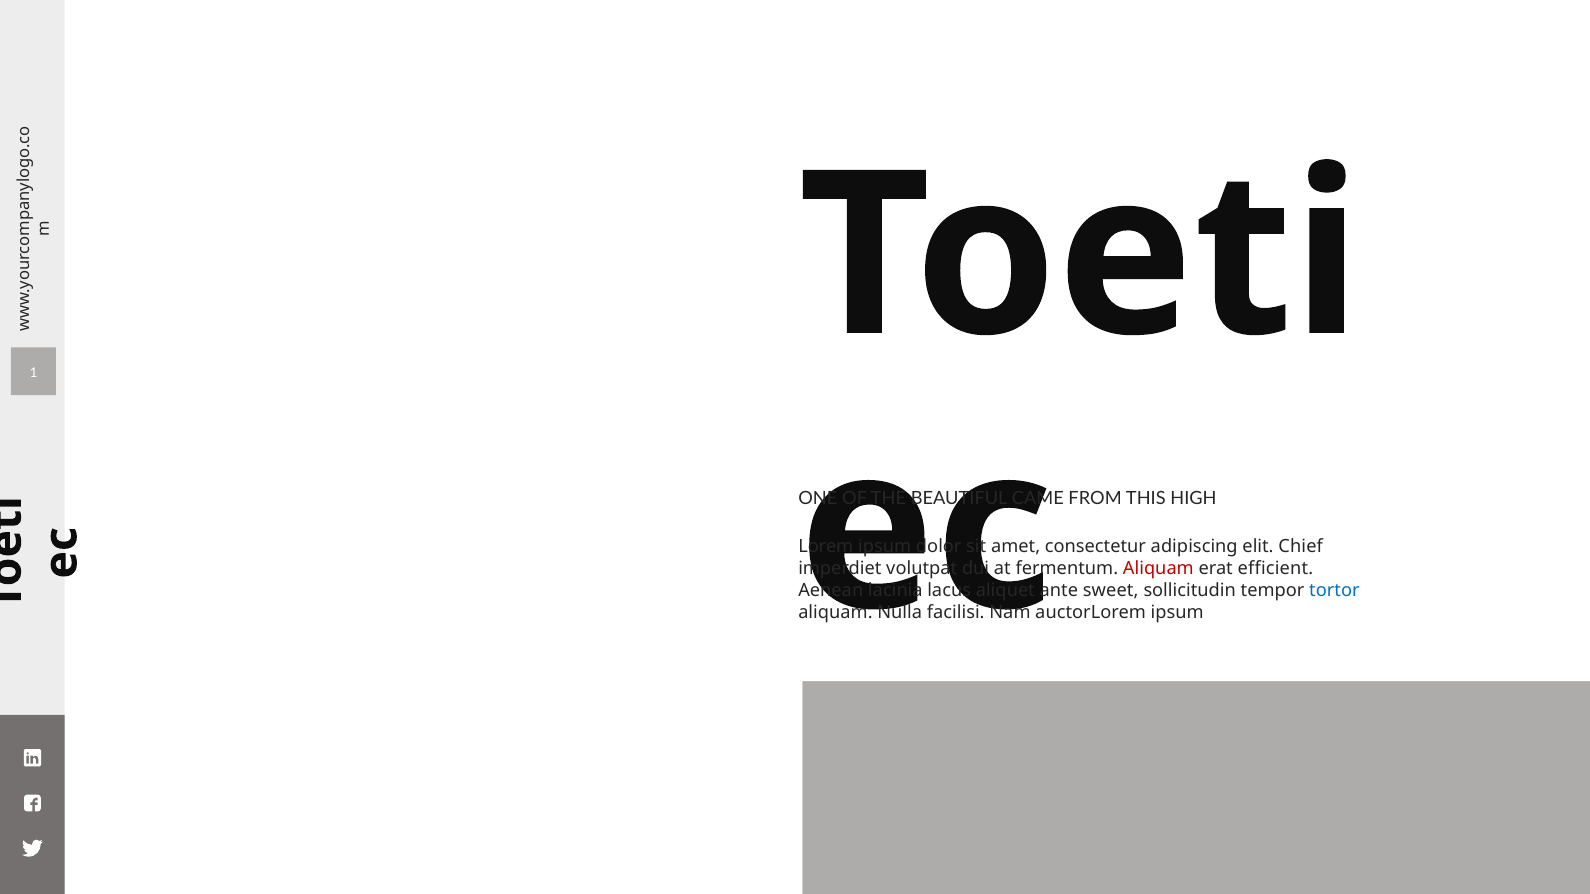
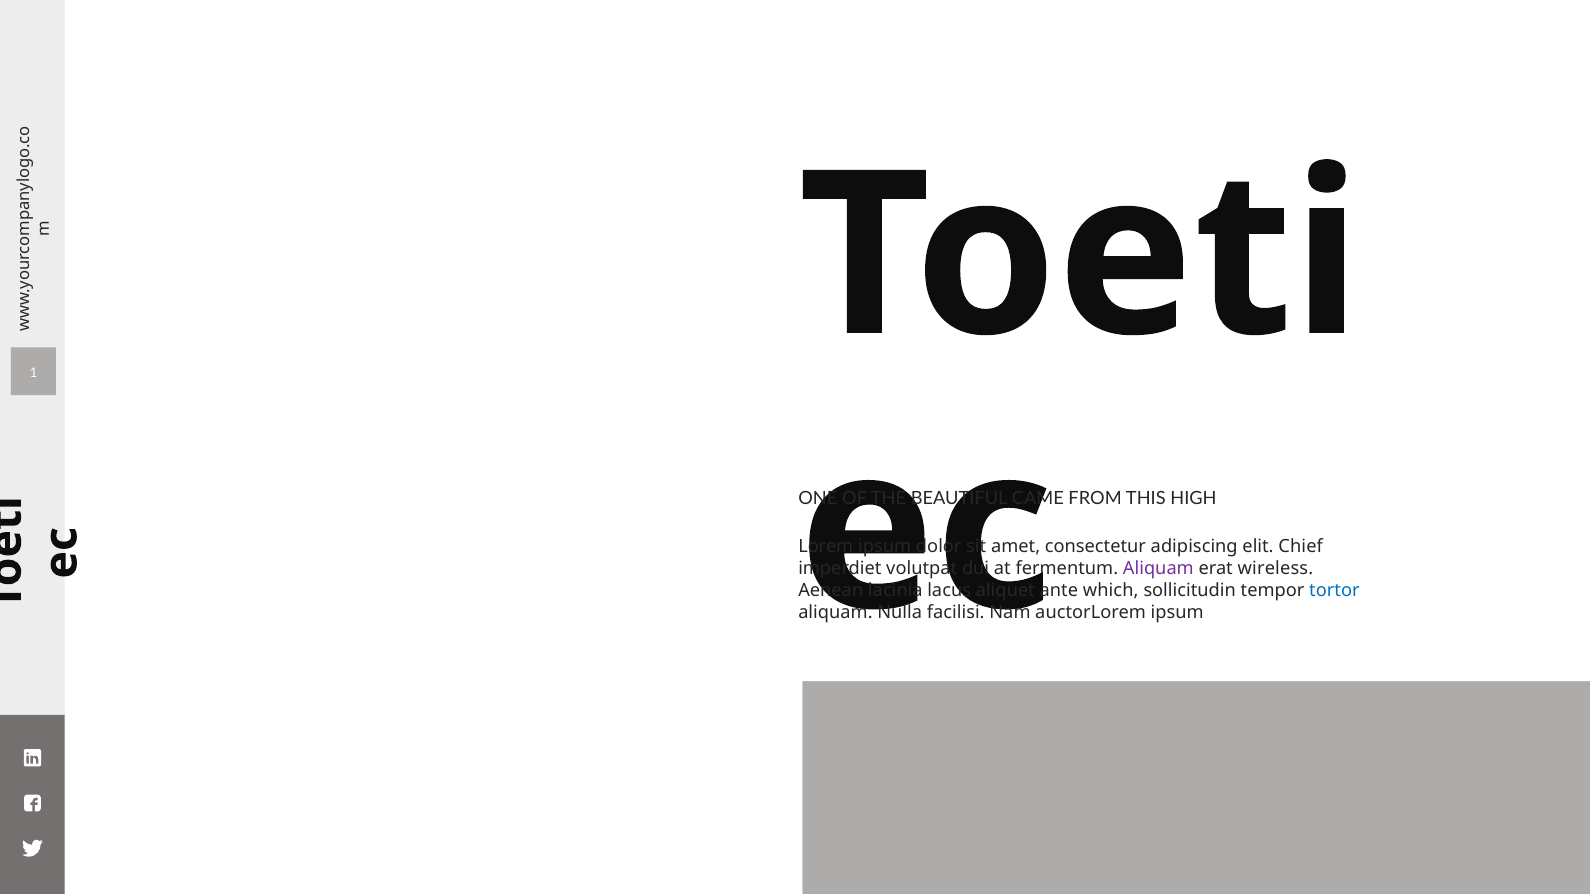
Aliquam colour: red -> purple (1158, 569)
efficient: efficient -> wireless (1275, 569)
sweet: sweet -> which (1111, 591)
